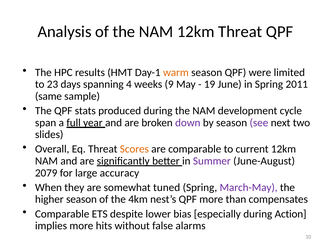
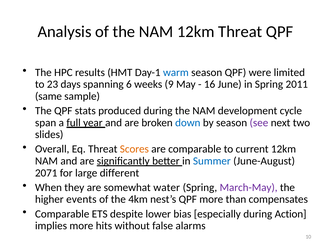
warm colour: orange -> blue (176, 72)
4: 4 -> 6 (129, 84)
19: 19 -> 16 (210, 84)
down colour: purple -> blue (188, 123)
Summer colour: purple -> blue (212, 161)
2079: 2079 -> 2071 (46, 173)
accuracy: accuracy -> different (119, 173)
tuned: tuned -> water (167, 188)
higher season: season -> events (81, 200)
